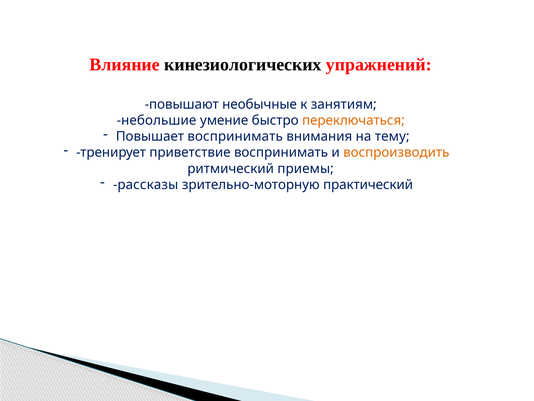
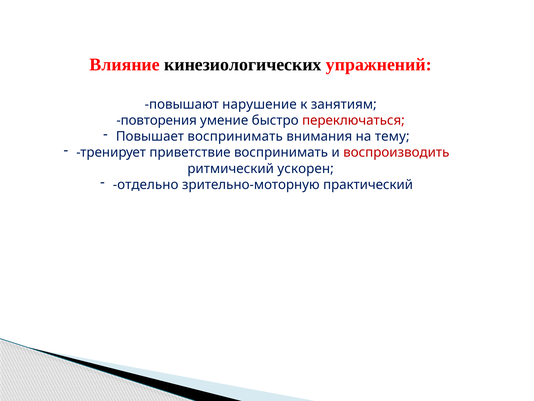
необычные: необычные -> нарушение (259, 104)
небольшие: небольшие -> повторения (157, 120)
переключаться colour: orange -> red (353, 120)
воспроизводить colour: orange -> red (396, 152)
приемы: приемы -> ускорен (306, 168)
рассказы: рассказы -> отдельно (146, 184)
